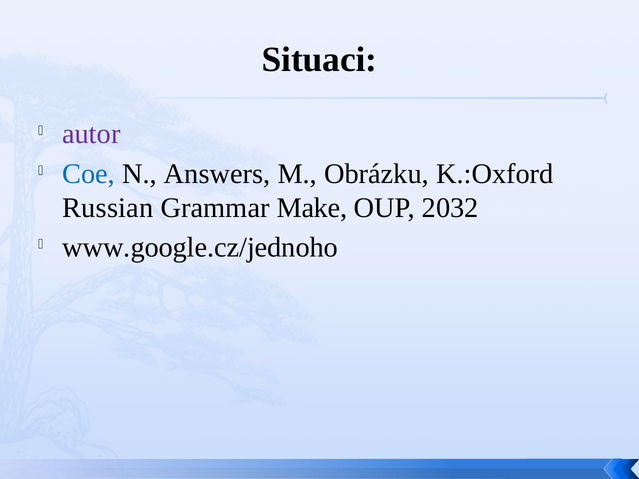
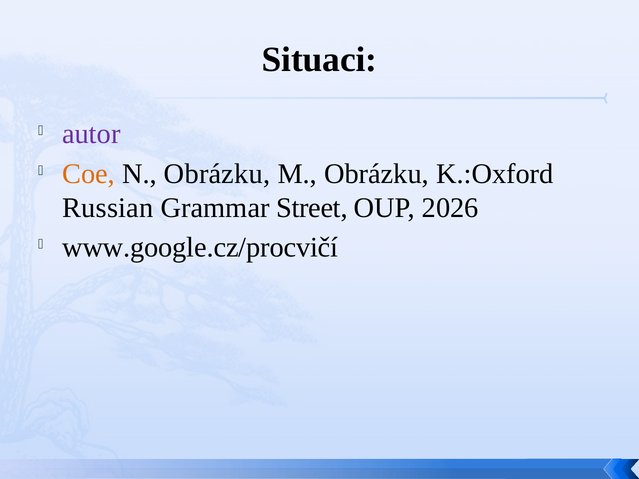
Coe colour: blue -> orange (89, 174)
N Answers: Answers -> Obrázku (217, 174)
Make: Make -> Street (312, 208)
2032: 2032 -> 2026 (450, 208)
www.google.cz/jednoho: www.google.cz/jednoho -> www.google.cz/procvičí (200, 248)
